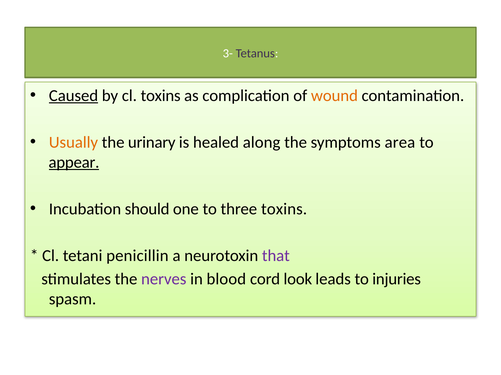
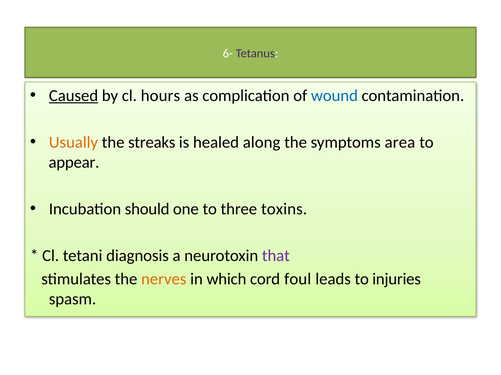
3-: 3- -> 6- (228, 53)
cl toxins: toxins -> hours (160, 96)
wound colour: orange -> blue (334, 96)
urinary: urinary -> streaks (152, 143)
appear underline: present -> none (74, 163)
penicillin: penicillin -> diagnosis (138, 256)
nerves colour: purple -> orange (164, 280)
blood: blood -> which (226, 280)
look: look -> foul (298, 280)
